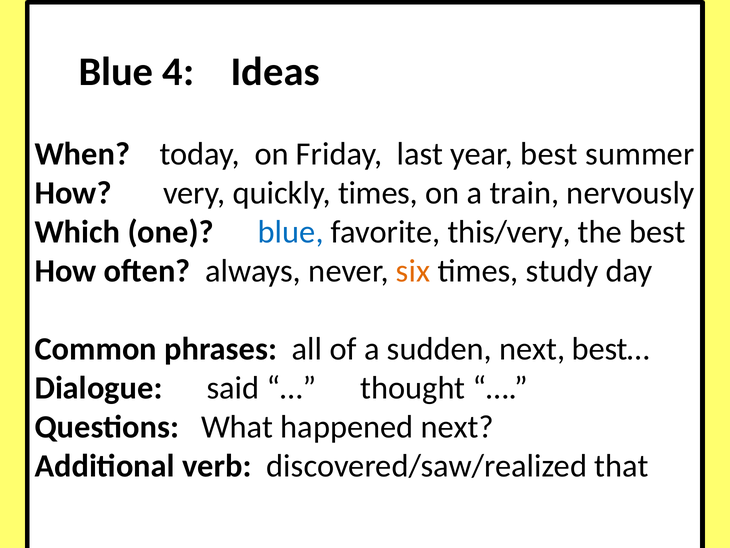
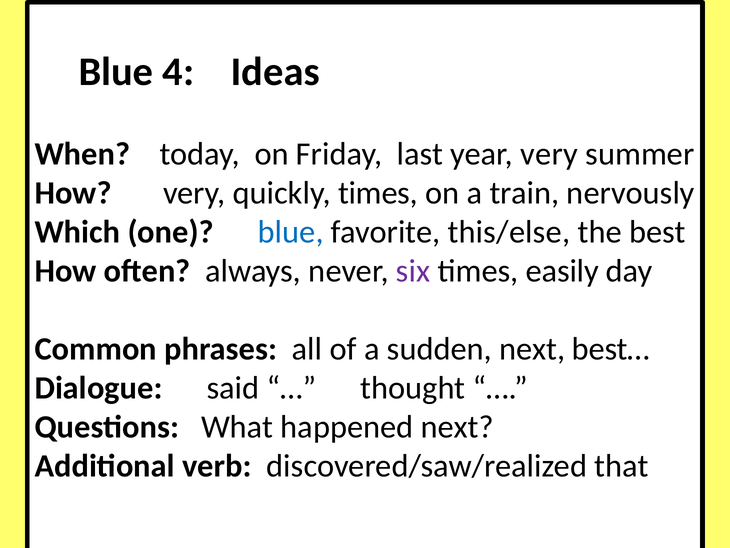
year best: best -> very (549, 154)
this/very: this/very -> this/else (509, 232)
six colour: orange -> purple (413, 271)
study: study -> easily (562, 271)
